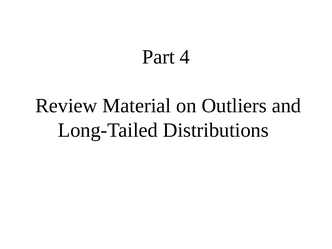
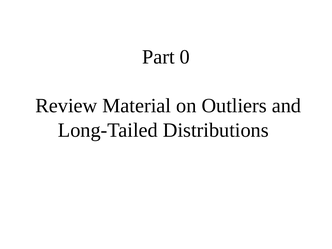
4: 4 -> 0 (185, 57)
